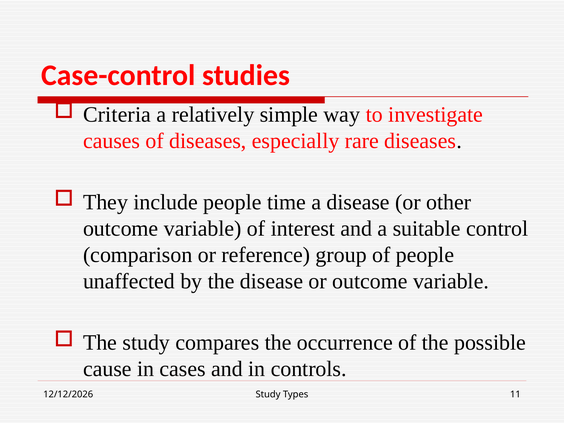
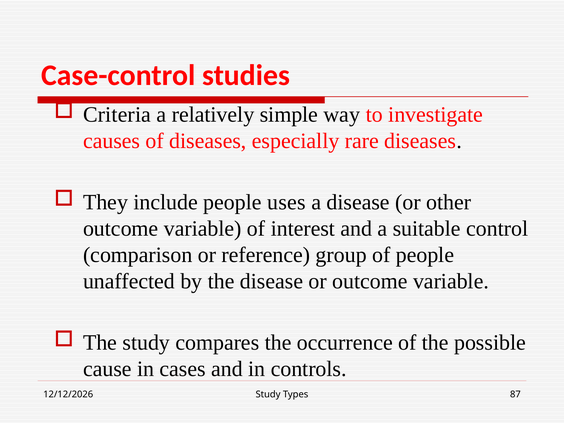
time: time -> uses (286, 202)
11: 11 -> 87 (515, 394)
